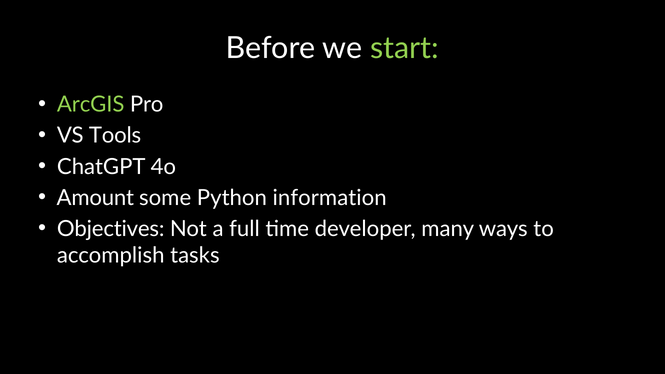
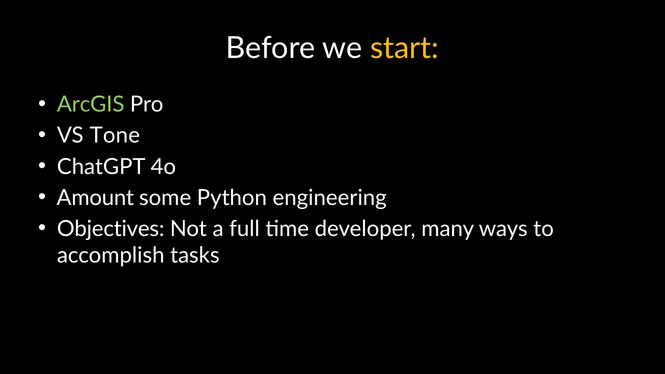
start colour: light green -> yellow (404, 48)
Tools: Tools -> Tone (115, 136)
information: information -> engineering (330, 198)
